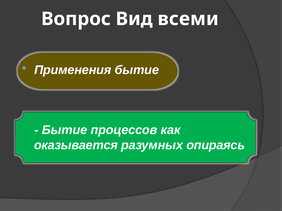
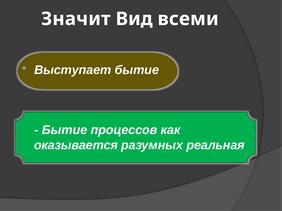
Вопрос: Вопрос -> Значит (76, 19)
Применения: Применения -> Выступает (73, 70)
опираясь: опираясь -> реальная (216, 145)
